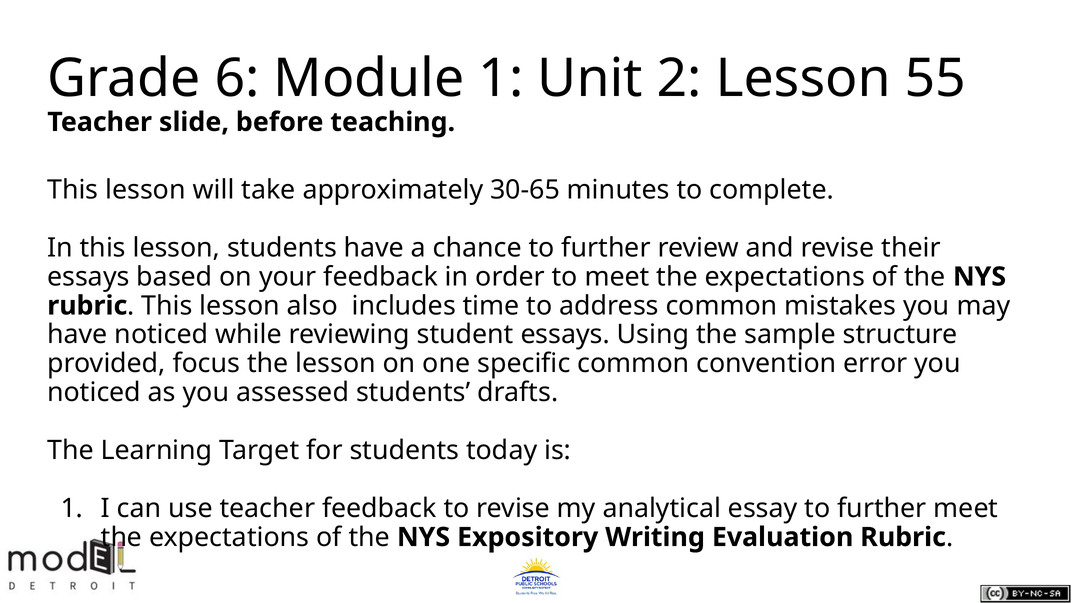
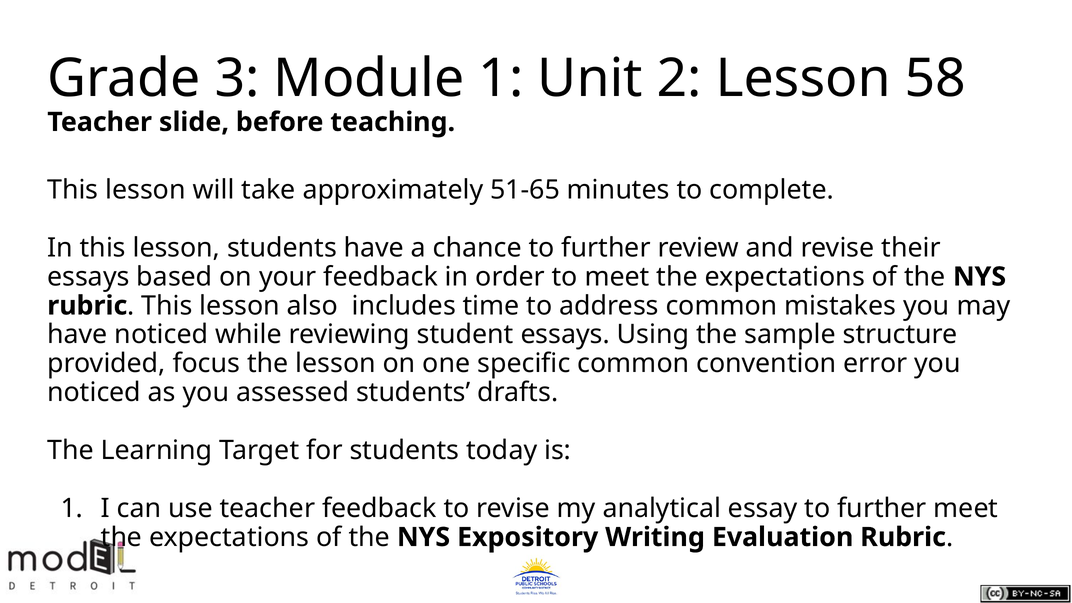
6: 6 -> 3 (237, 78)
55: 55 -> 58 (935, 78)
30-65: 30-65 -> 51-65 (525, 190)
